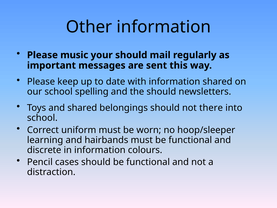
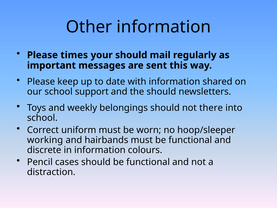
music: music -> times (74, 55)
spelling: spelling -> support (92, 92)
and shared: shared -> weekly (82, 108)
learning: learning -> working (45, 140)
